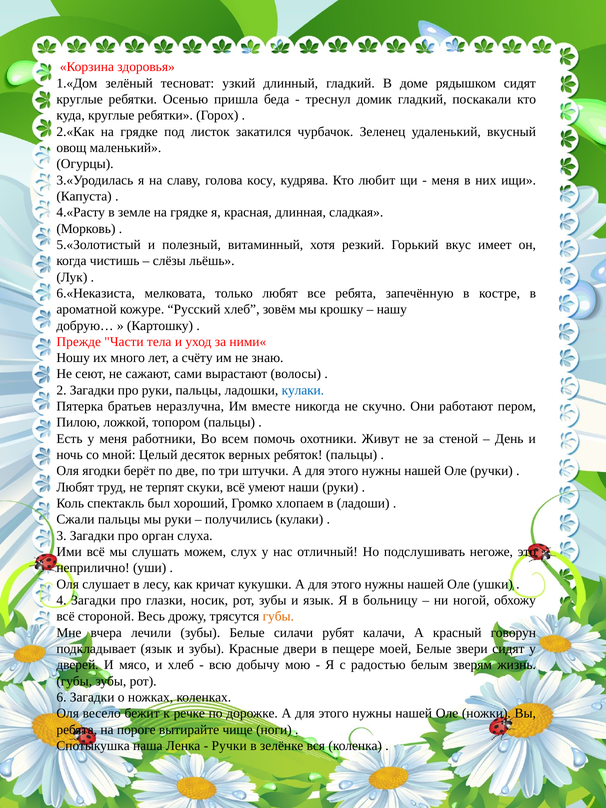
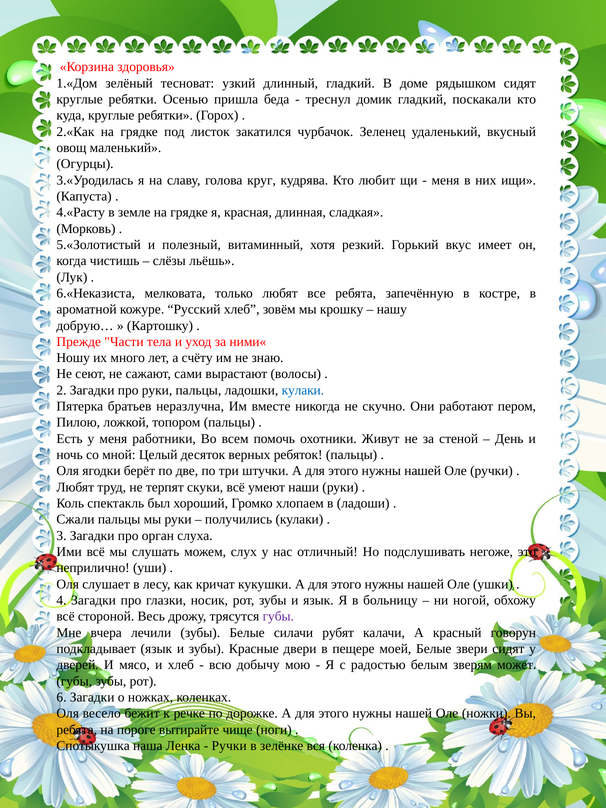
косу: косу -> круг (262, 180)
губы colour: orange -> purple (278, 616)
жизнь: жизнь -> может (517, 665)
